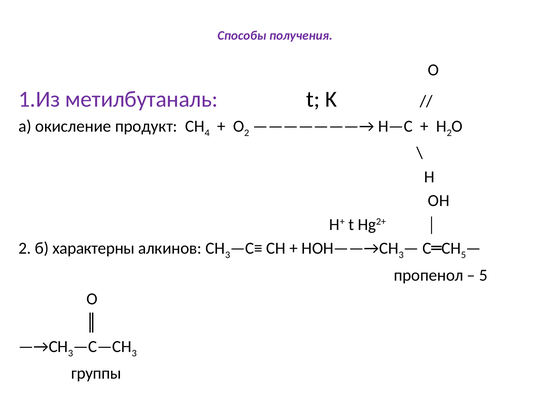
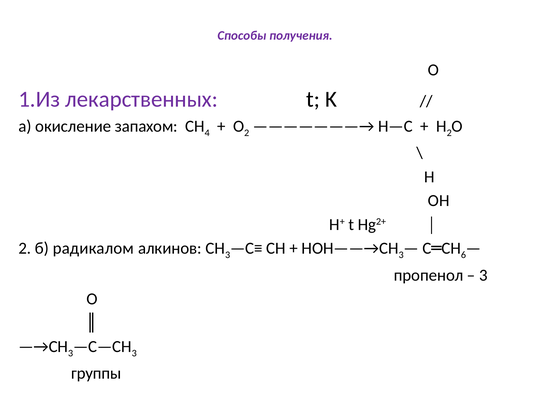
метилбутаналь: метилбутаналь -> лекарственных (142, 99)
продукт: продукт -> запахом (146, 126)
5: 5 -> 6 (463, 255)
характерны: характерны -> радикалом (93, 248)
5: 5 -> 3 (483, 275)
